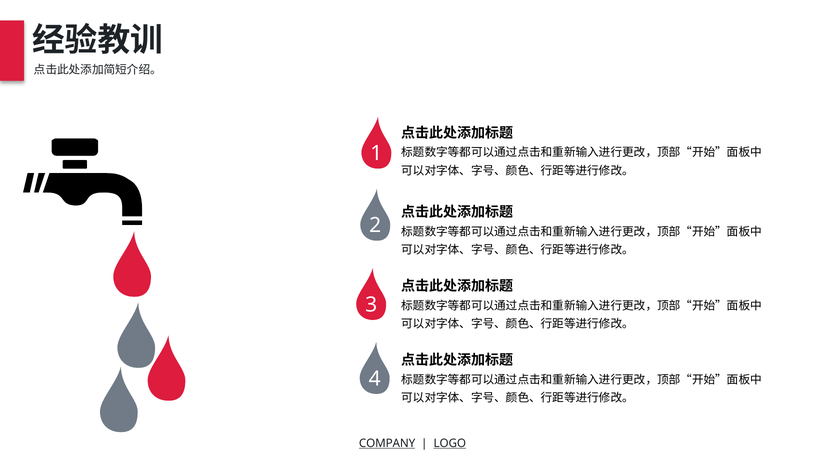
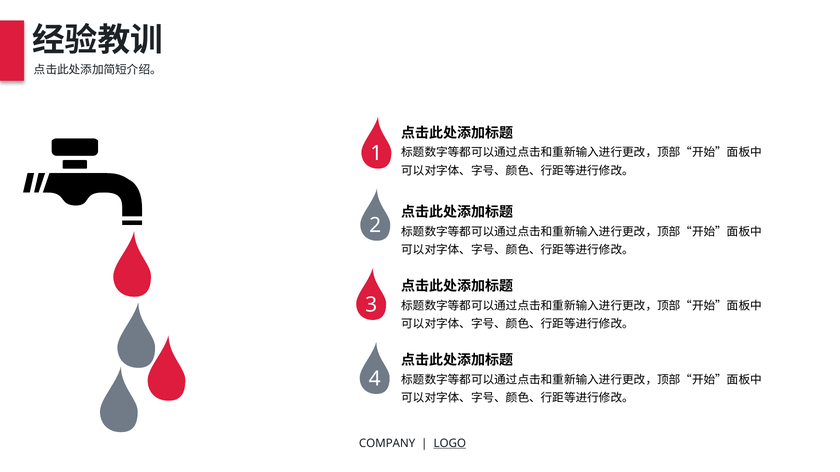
COMPANY underline: present -> none (387, 444)
